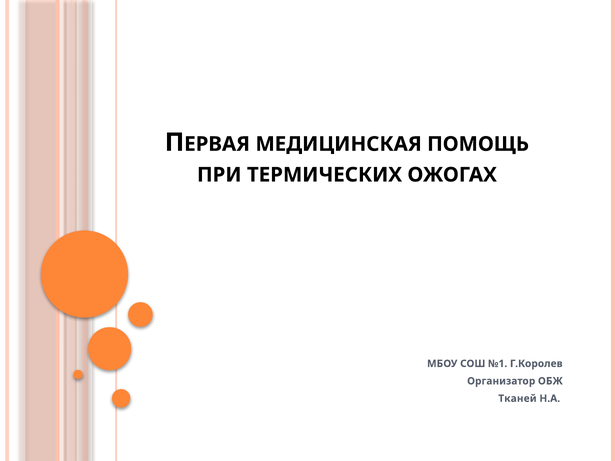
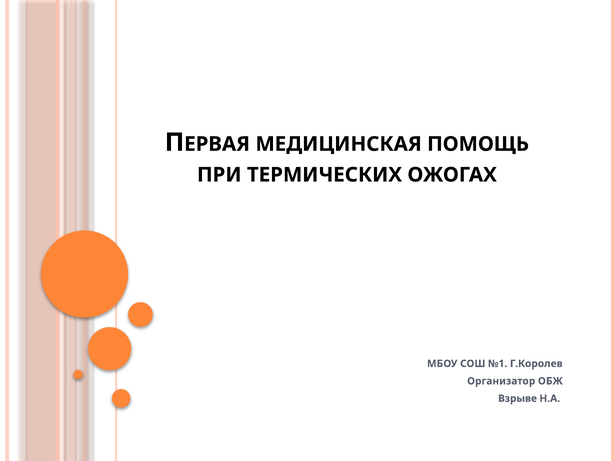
Тканей: Тканей -> Взрыве (518, 399)
